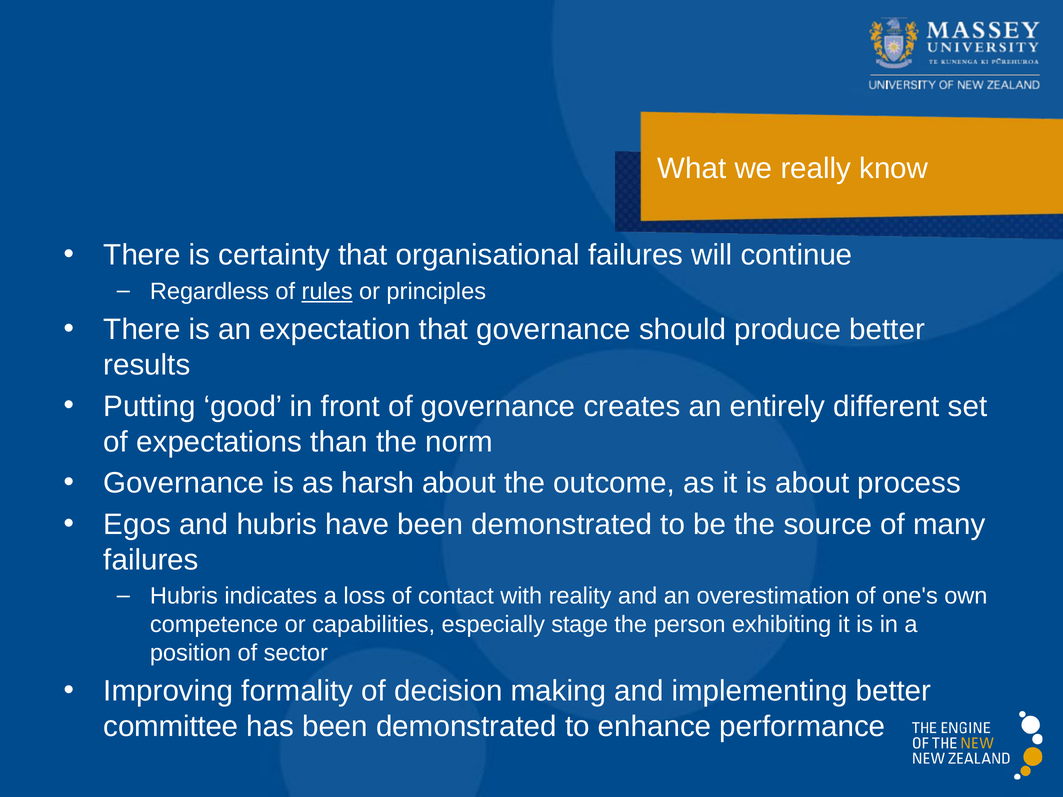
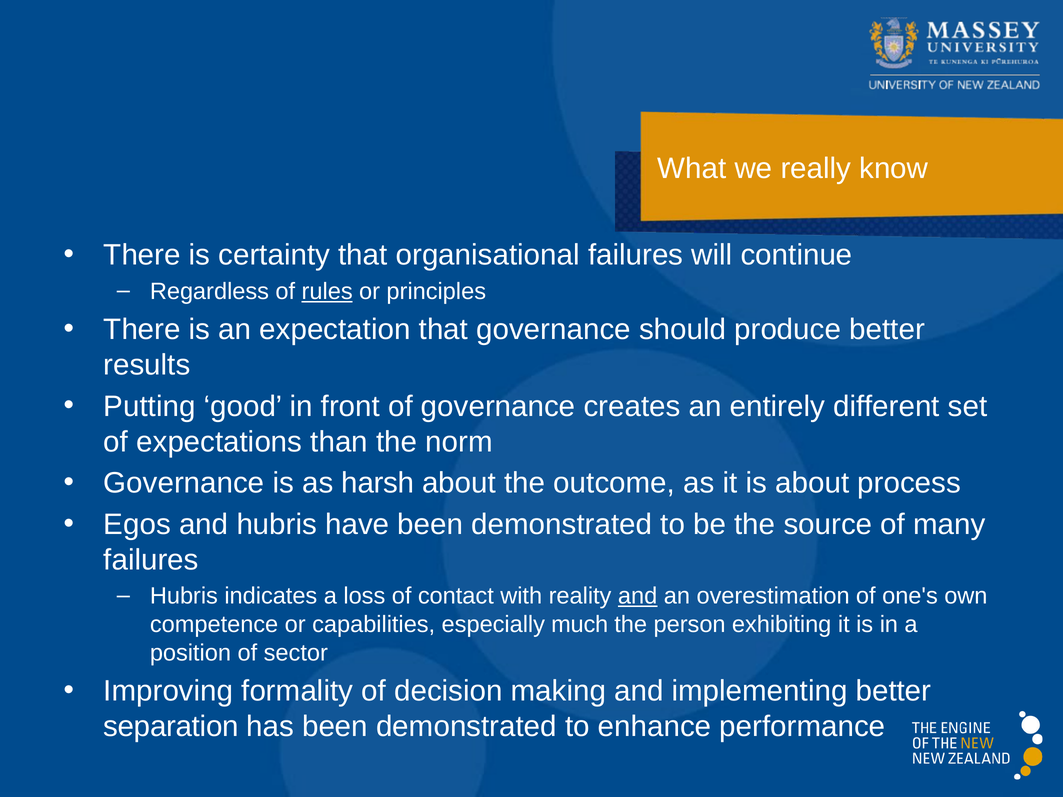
and underline: none -> present (638, 596)
stage: stage -> much (580, 625)
committee: committee -> separation (171, 727)
